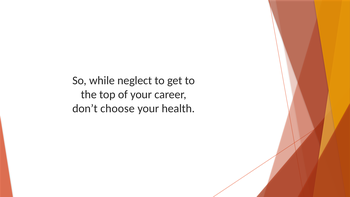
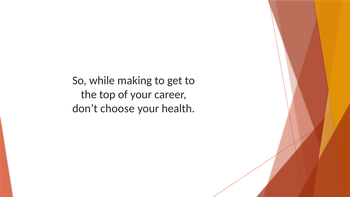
neglect: neglect -> making (135, 80)
